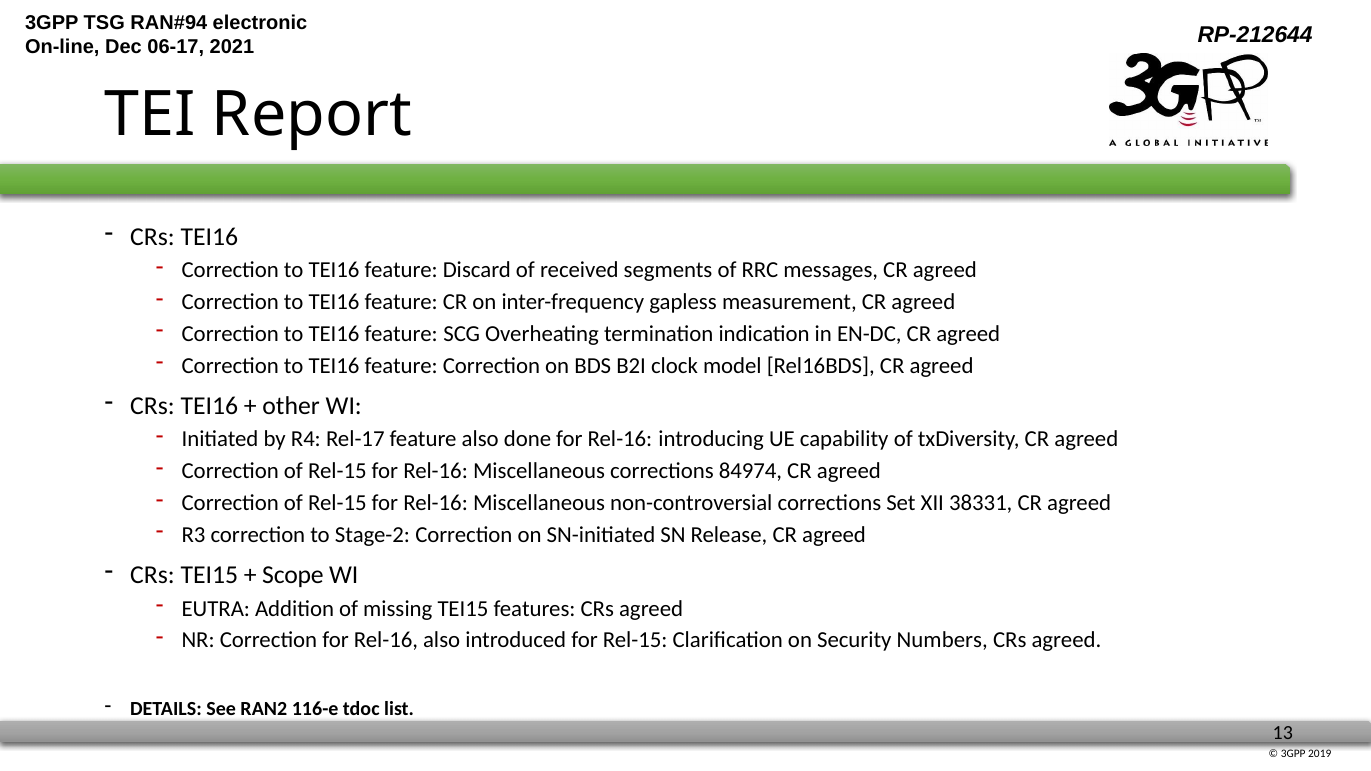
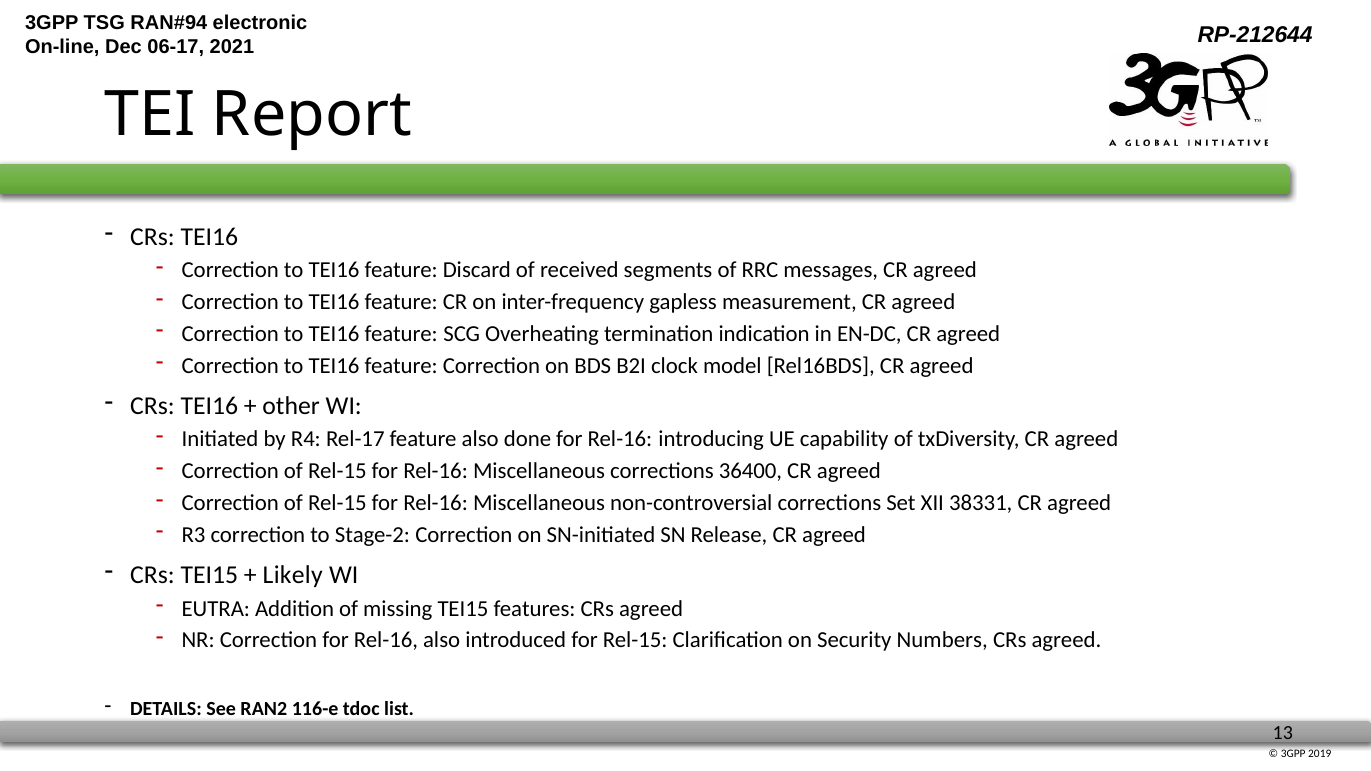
84974: 84974 -> 36400 (750, 471)
Scope: Scope -> Likely (293, 575)
